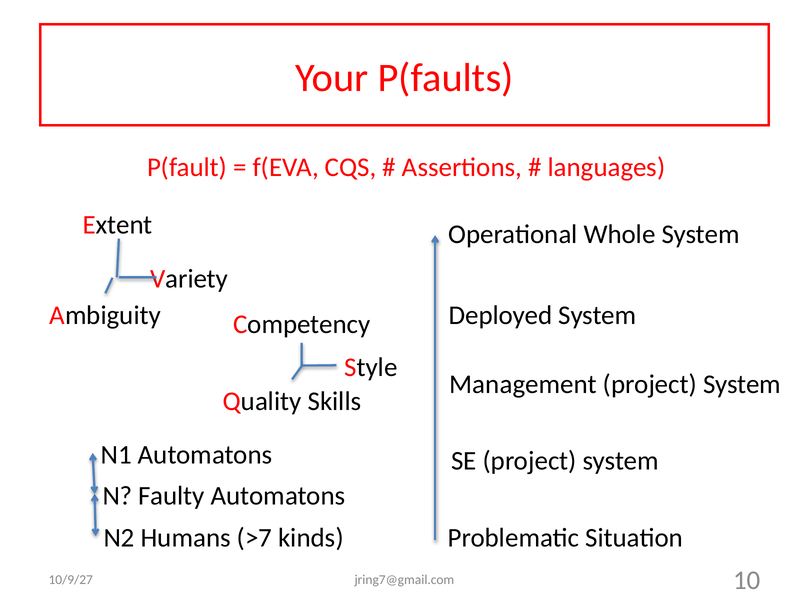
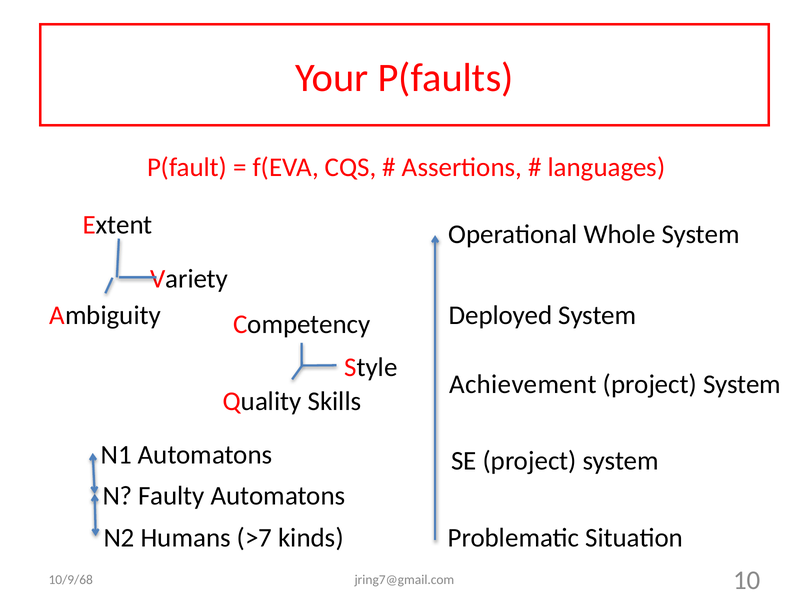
Management: Management -> Achievement (523, 384)
10/9/27: 10/9/27 -> 10/9/68 (71, 579)
